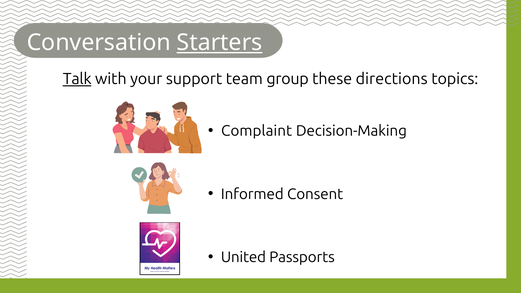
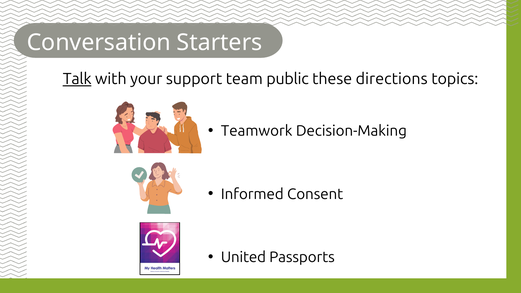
Starters underline: present -> none (219, 43)
group: group -> public (288, 79)
Complaint: Complaint -> Teamwork (257, 131)
